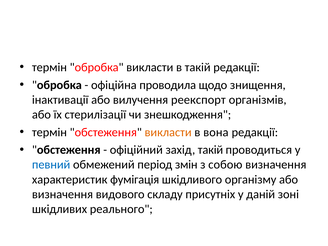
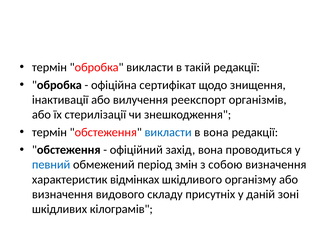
проводила: проводила -> сертифікат (168, 85)
викласти colour: orange -> blue (168, 132)
захід такій: такій -> вона (210, 150)
фумігація: фумігація -> відмінках (135, 179)
реального: реального -> кілограмів (121, 209)
